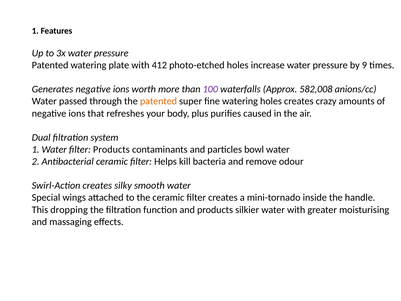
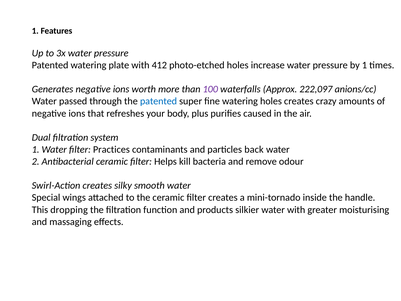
by 9: 9 -> 1 (365, 65)
582,008: 582,008 -> 222,097 (316, 89)
patented colour: orange -> blue (158, 101)
filter Products: Products -> Practices (111, 149)
bowl: bowl -> back (254, 149)
